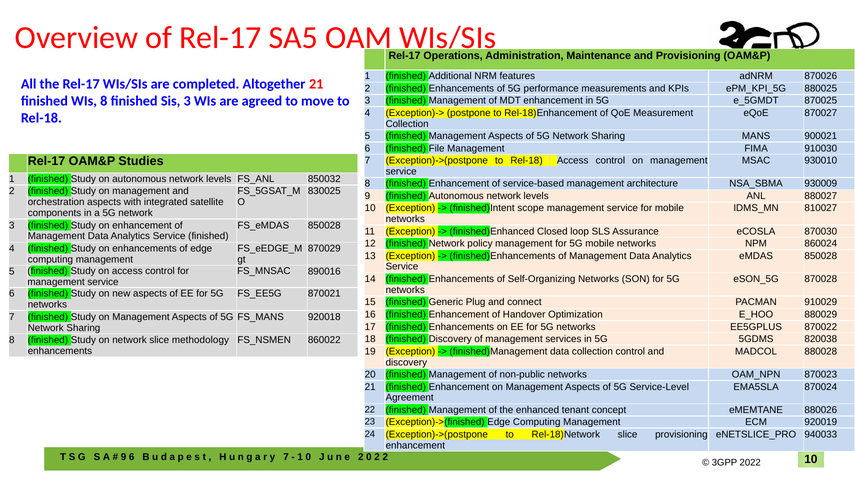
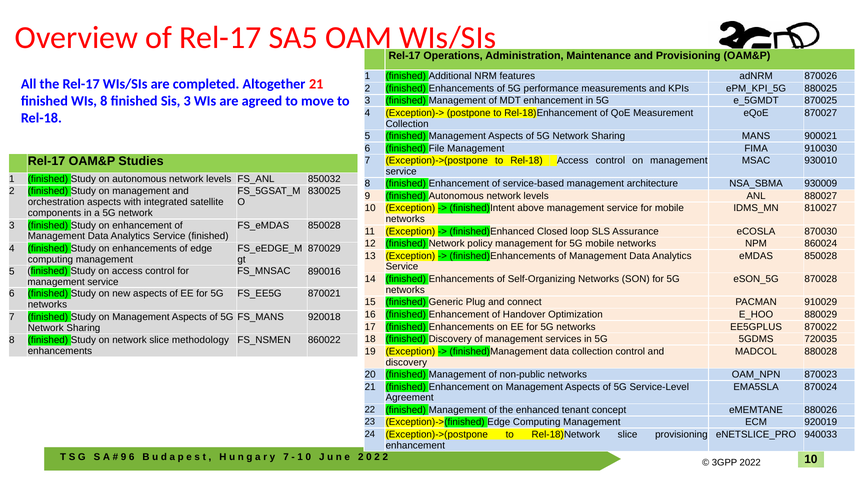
scope: scope -> above (531, 208)
820038: 820038 -> 720035 (821, 339)
